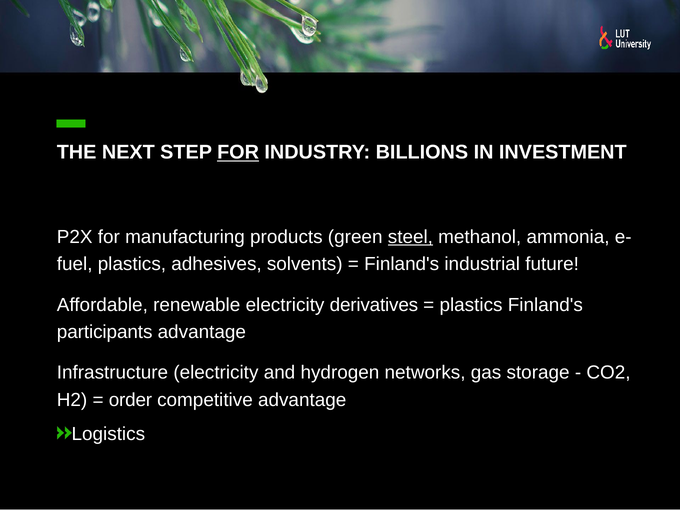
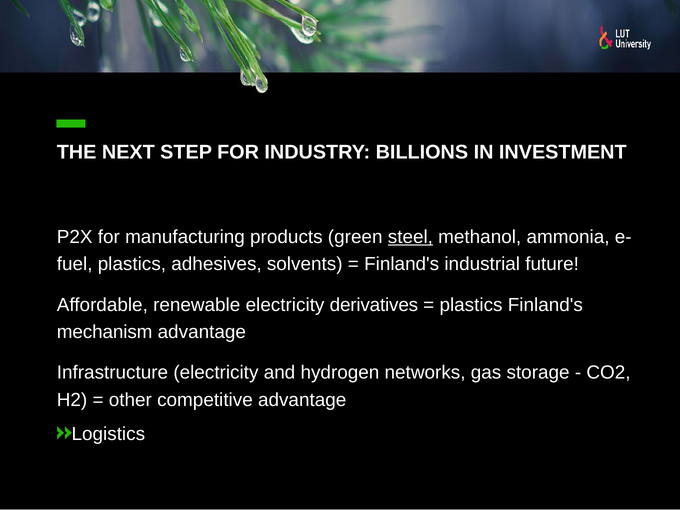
FOR underline: present -> none (238, 152)
participants: participants -> mechanism (105, 332)
order: order -> other (130, 400)
